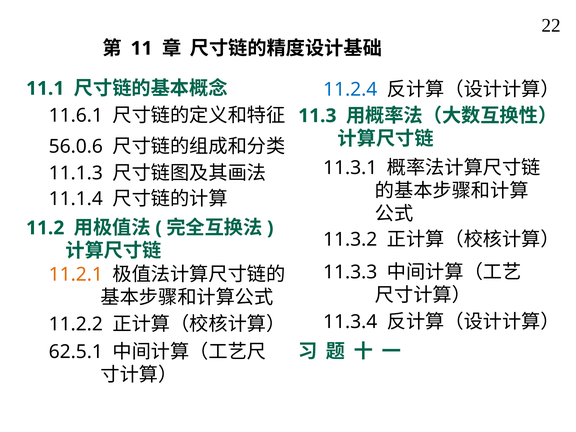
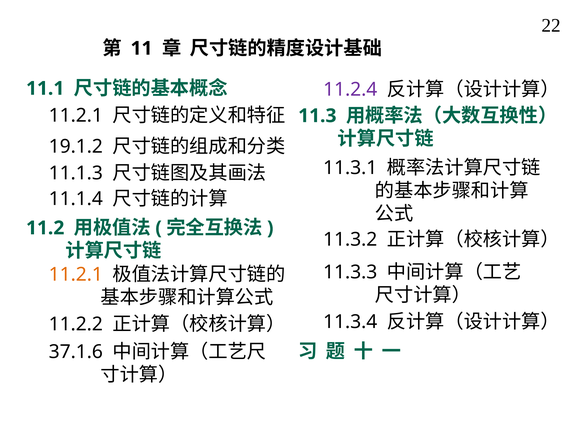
11.2.4 colour: blue -> purple (350, 90)
11.6.1: 11.6.1 -> 11.2.1 (76, 116)
56.0.6: 56.0.6 -> 19.1.2 (76, 147)
62.5.1: 62.5.1 -> 37.1.6 (76, 352)
